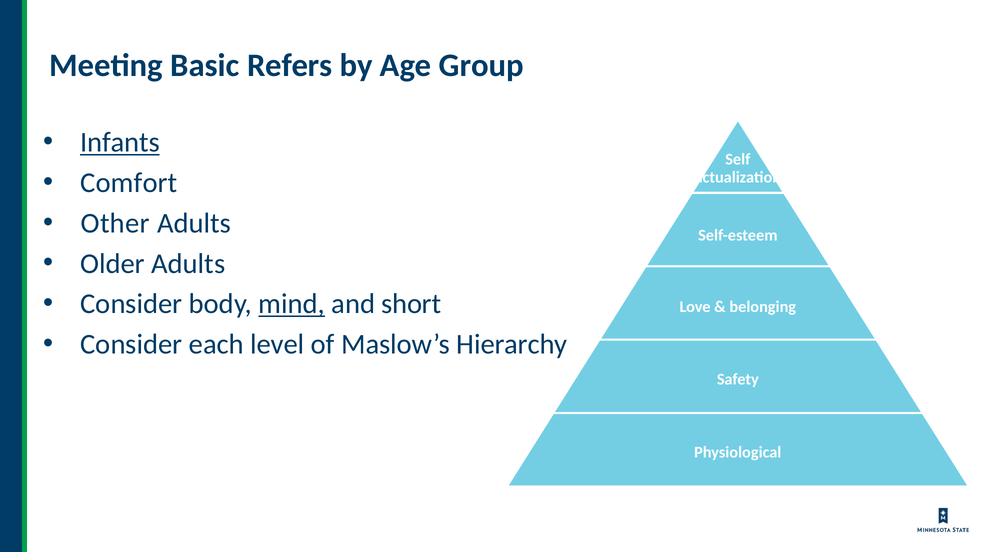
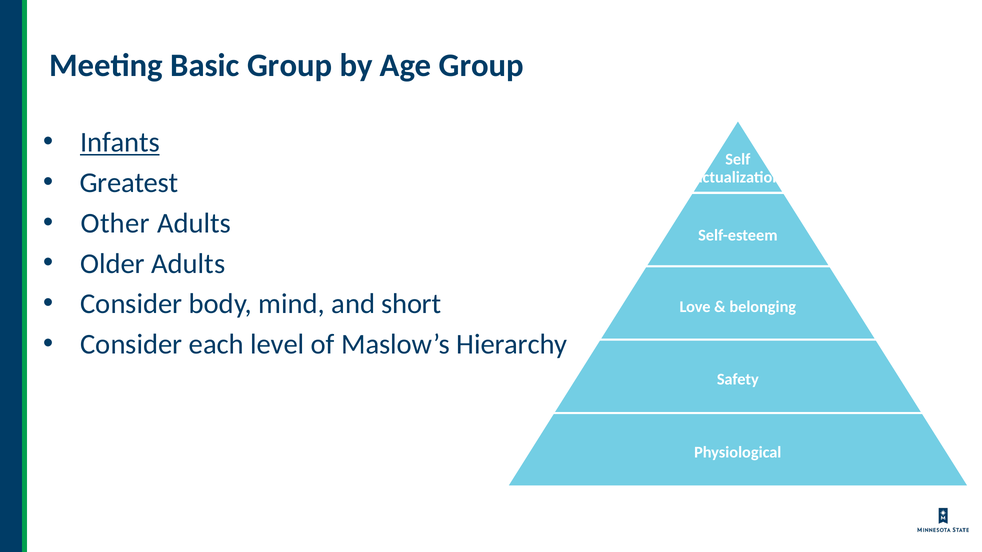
Basic Refers: Refers -> Group (290, 66)
Comfort: Comfort -> Greatest (129, 183)
mind underline: present -> none (292, 304)
